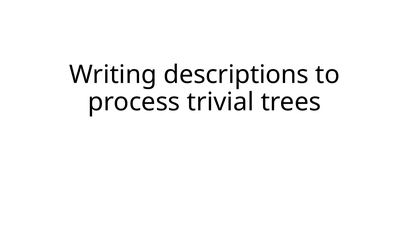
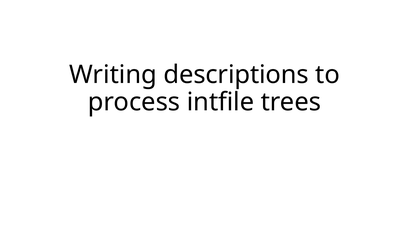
trivial: trivial -> intfile (221, 102)
